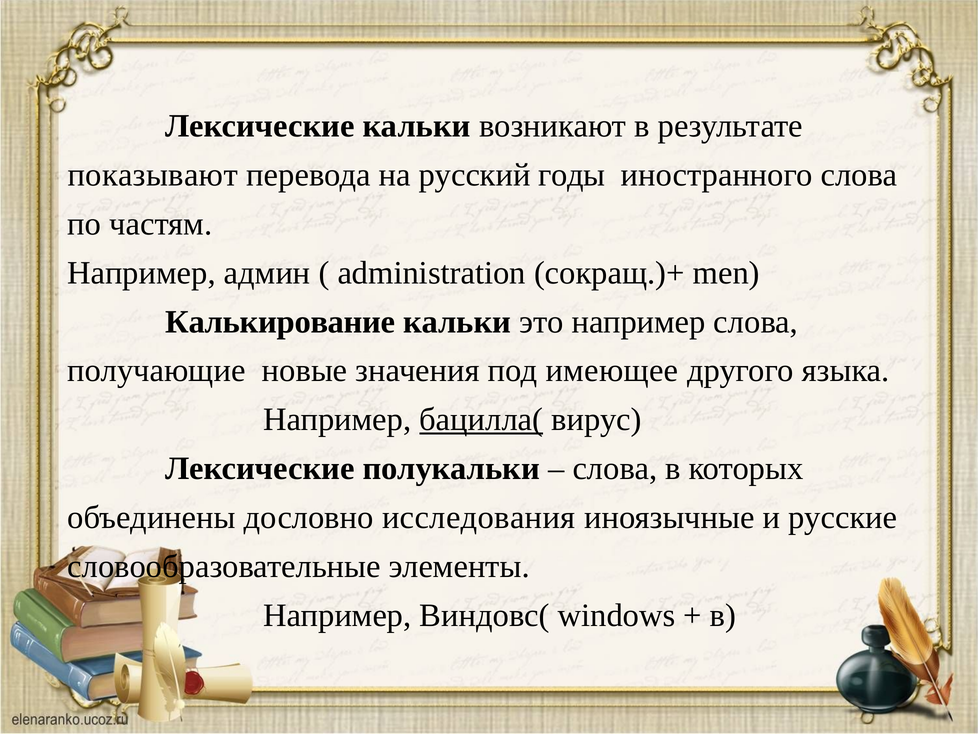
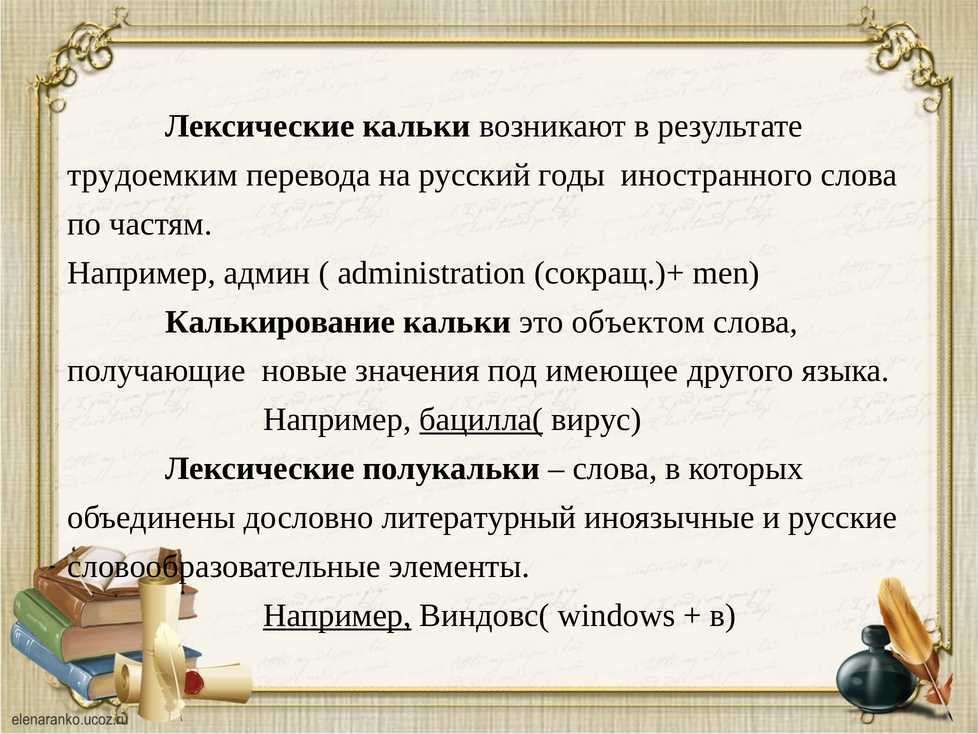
показывают: показывают -> трудоемким (153, 175)
это например: например -> объектом (638, 322)
исследования: исследования -> литературный (479, 517)
Например underline: none -> present (337, 615)
